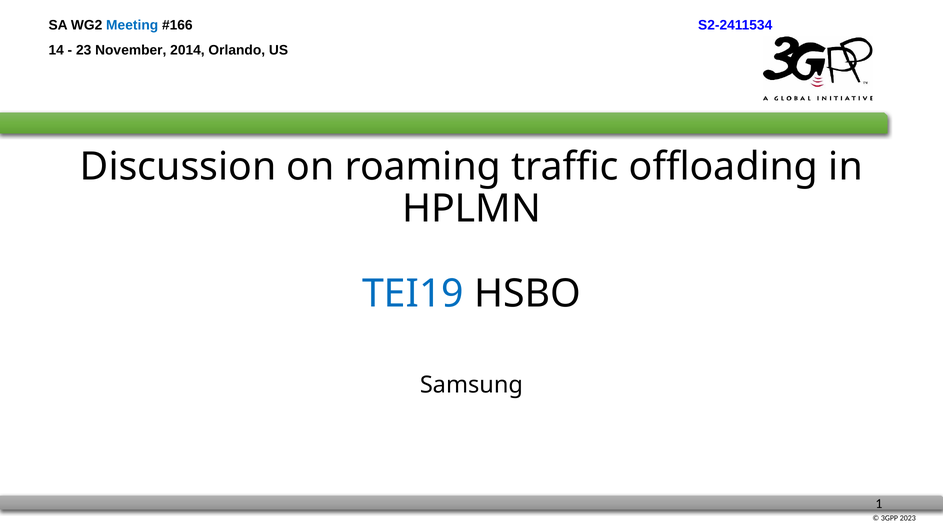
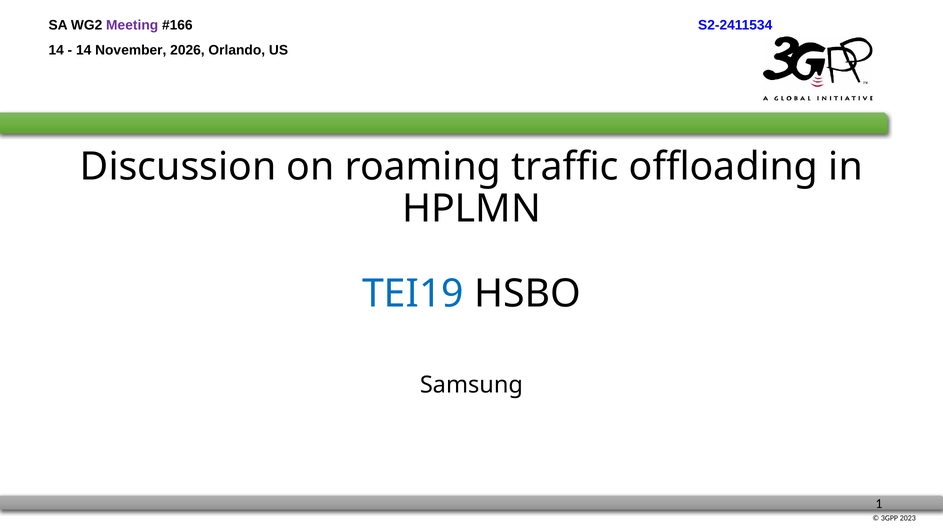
Meeting colour: blue -> purple (132, 25)
23: 23 -> 14 (84, 50)
2014: 2014 -> 2026 (187, 50)
